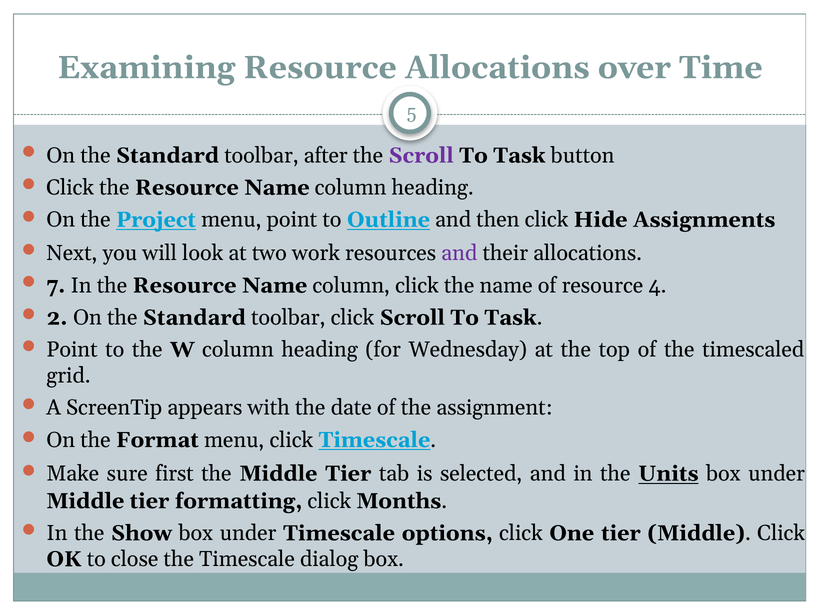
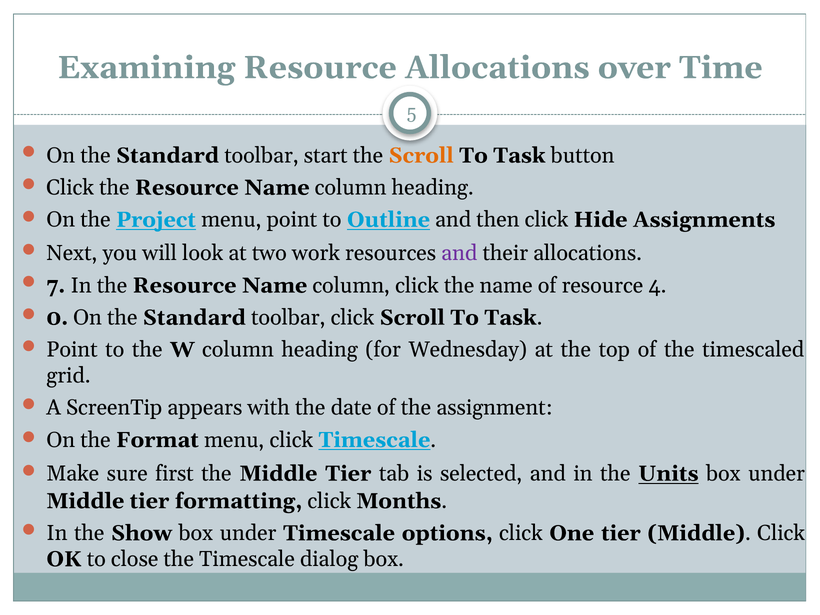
after: after -> start (326, 155)
Scroll colour: purple -> orange (421, 155)
2: 2 -> 0 (57, 318)
